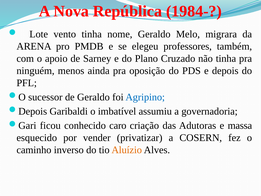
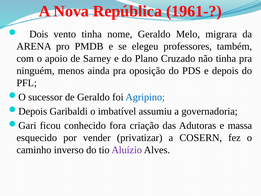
1984-: 1984- -> 1961- (194, 11)
Lote: Lote -> Dois (39, 34)
caro: caro -> fora (118, 125)
Aluízio colour: orange -> purple (127, 150)
